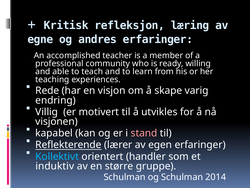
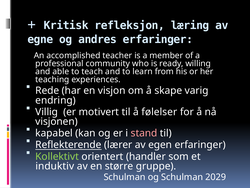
utvikles: utvikles -> følelser (159, 112)
Kollektivt colour: light blue -> light green (57, 156)
2014: 2014 -> 2029 (216, 177)
